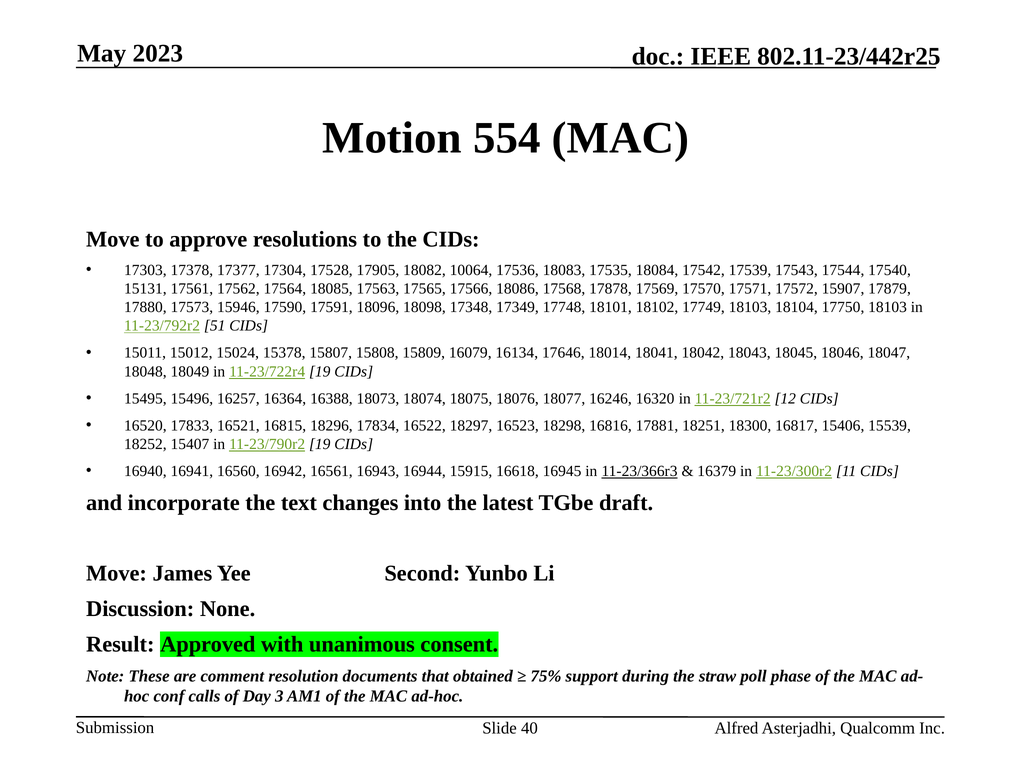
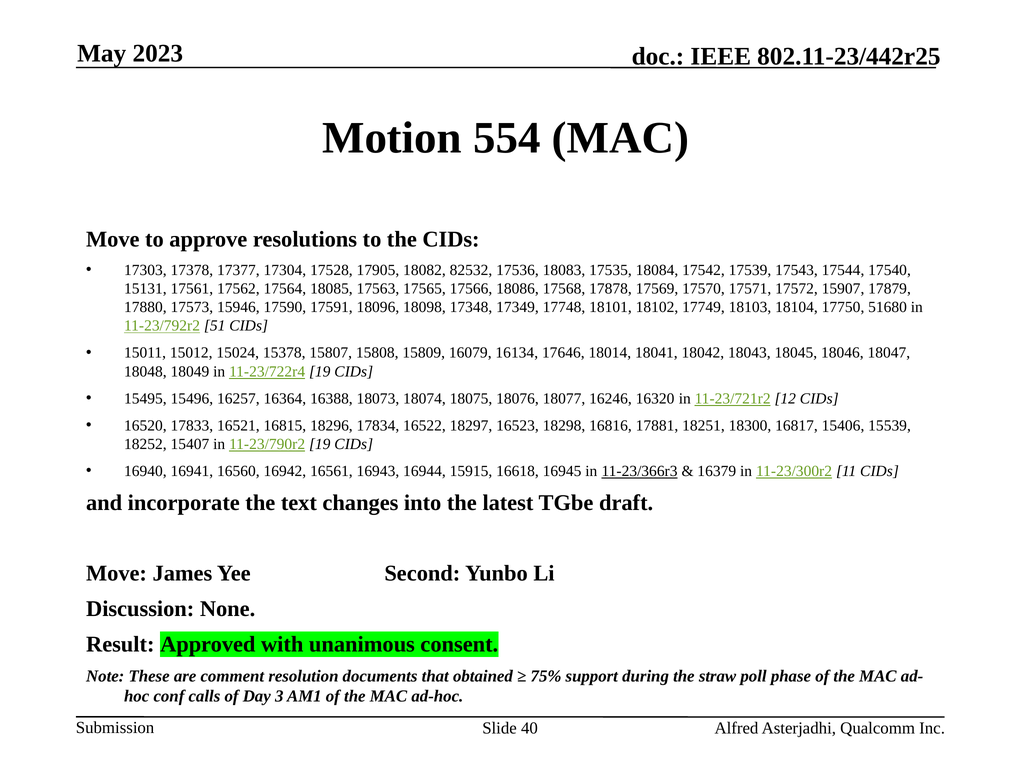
10064: 10064 -> 82532 (471, 270)
17750 18103: 18103 -> 51680 (888, 307)
